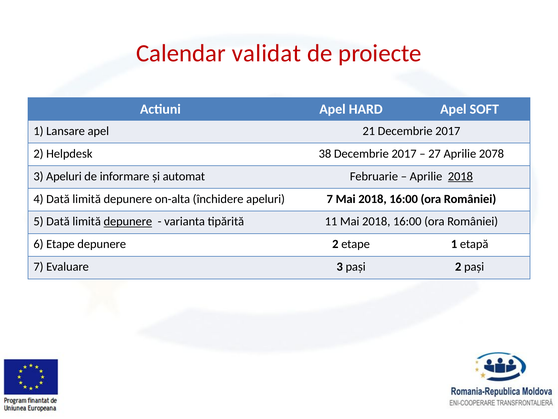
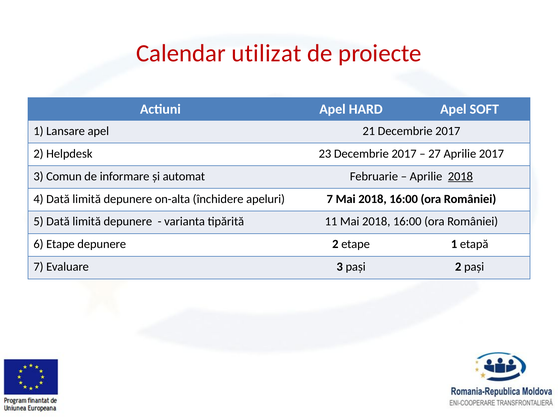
validat: validat -> utilizat (266, 53)
38: 38 -> 23 (325, 153)
Aprilie 2078: 2078 -> 2017 (491, 153)
3 Apeluri: Apeluri -> Comun (64, 176)
depunere underline: present -> none (128, 221)
